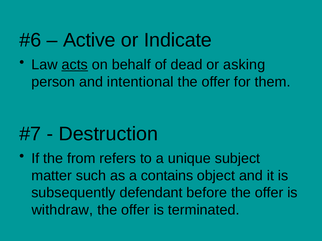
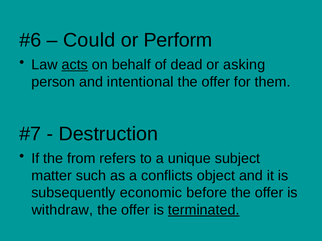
Active: Active -> Could (89, 40)
Indicate: Indicate -> Perform (178, 40)
contains: contains -> conflicts (167, 176)
defendant: defendant -> economic (151, 193)
terminated underline: none -> present (204, 210)
